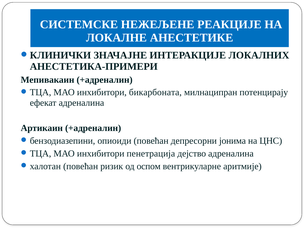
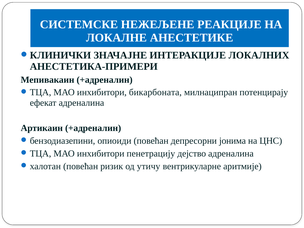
пенетрација: пенетрација -> пенетрацију (151, 154)
оспом: оспом -> утичу (149, 166)
